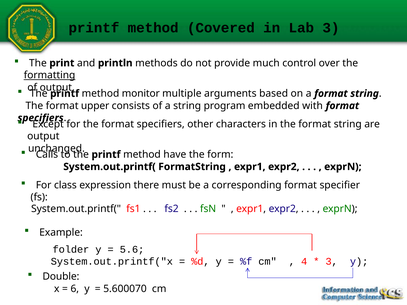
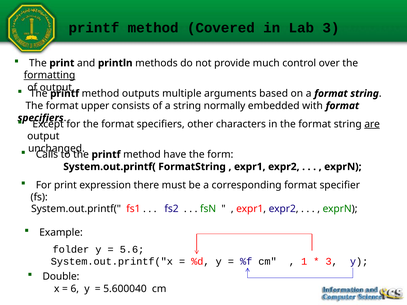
monitor: monitor -> outputs (141, 94)
program: program -> normally (225, 106)
are underline: none -> present (372, 124)
For class: class -> print (65, 185)
4: 4 -> 1 (304, 262)
5.600070: 5.600070 -> 5.600040 (125, 289)
